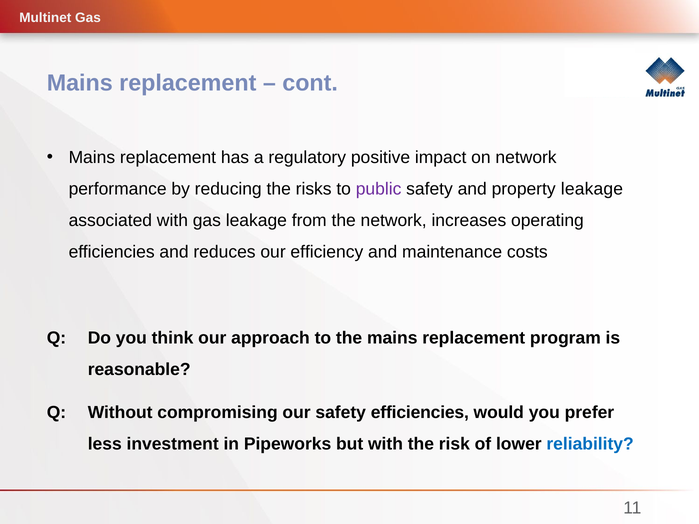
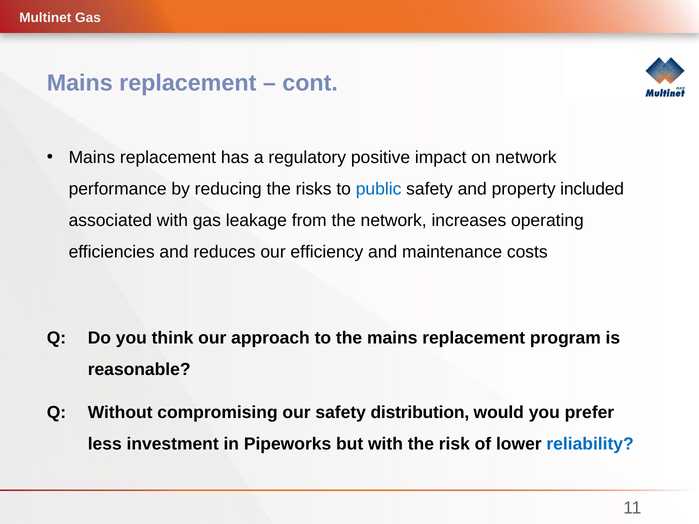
public colour: purple -> blue (379, 189)
property leakage: leakage -> included (592, 189)
safety efficiencies: efficiencies -> distribution (420, 413)
